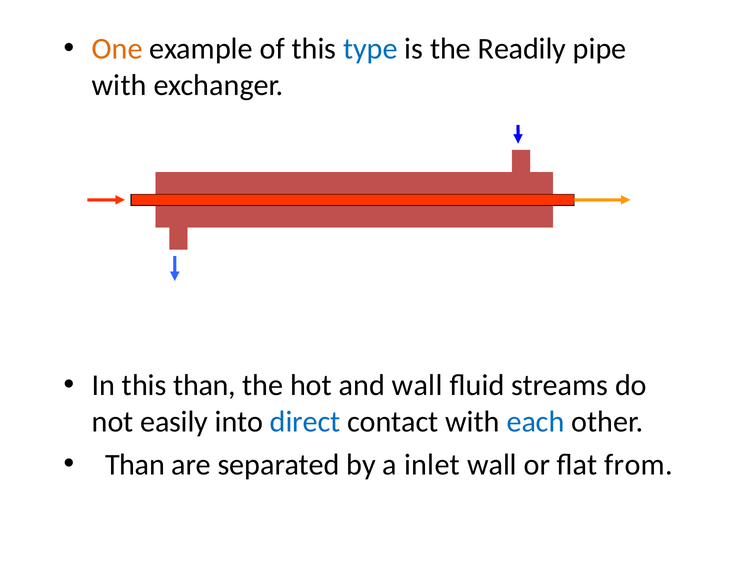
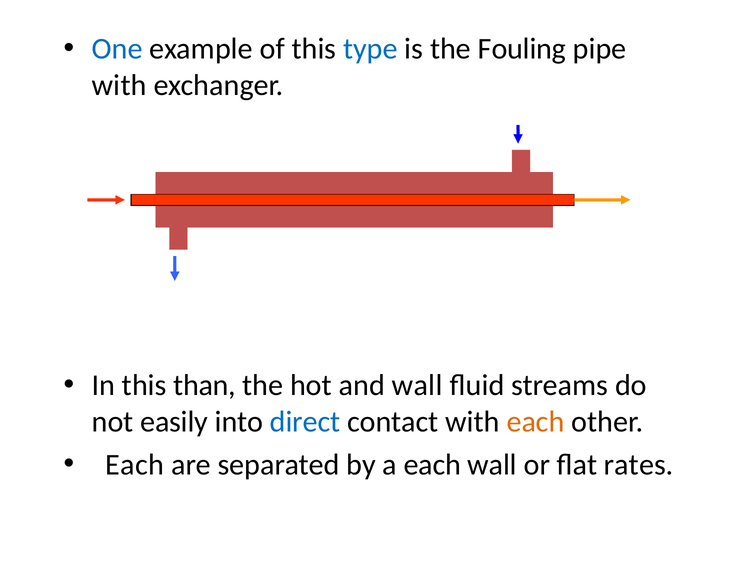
One colour: orange -> blue (117, 49)
Readily: Readily -> Fouling (522, 49)
each colour: blue -> orange (536, 421)
Than: Than -> Each (135, 464)
a inlet: inlet -> each (432, 464)
from: from -> rates (639, 464)
